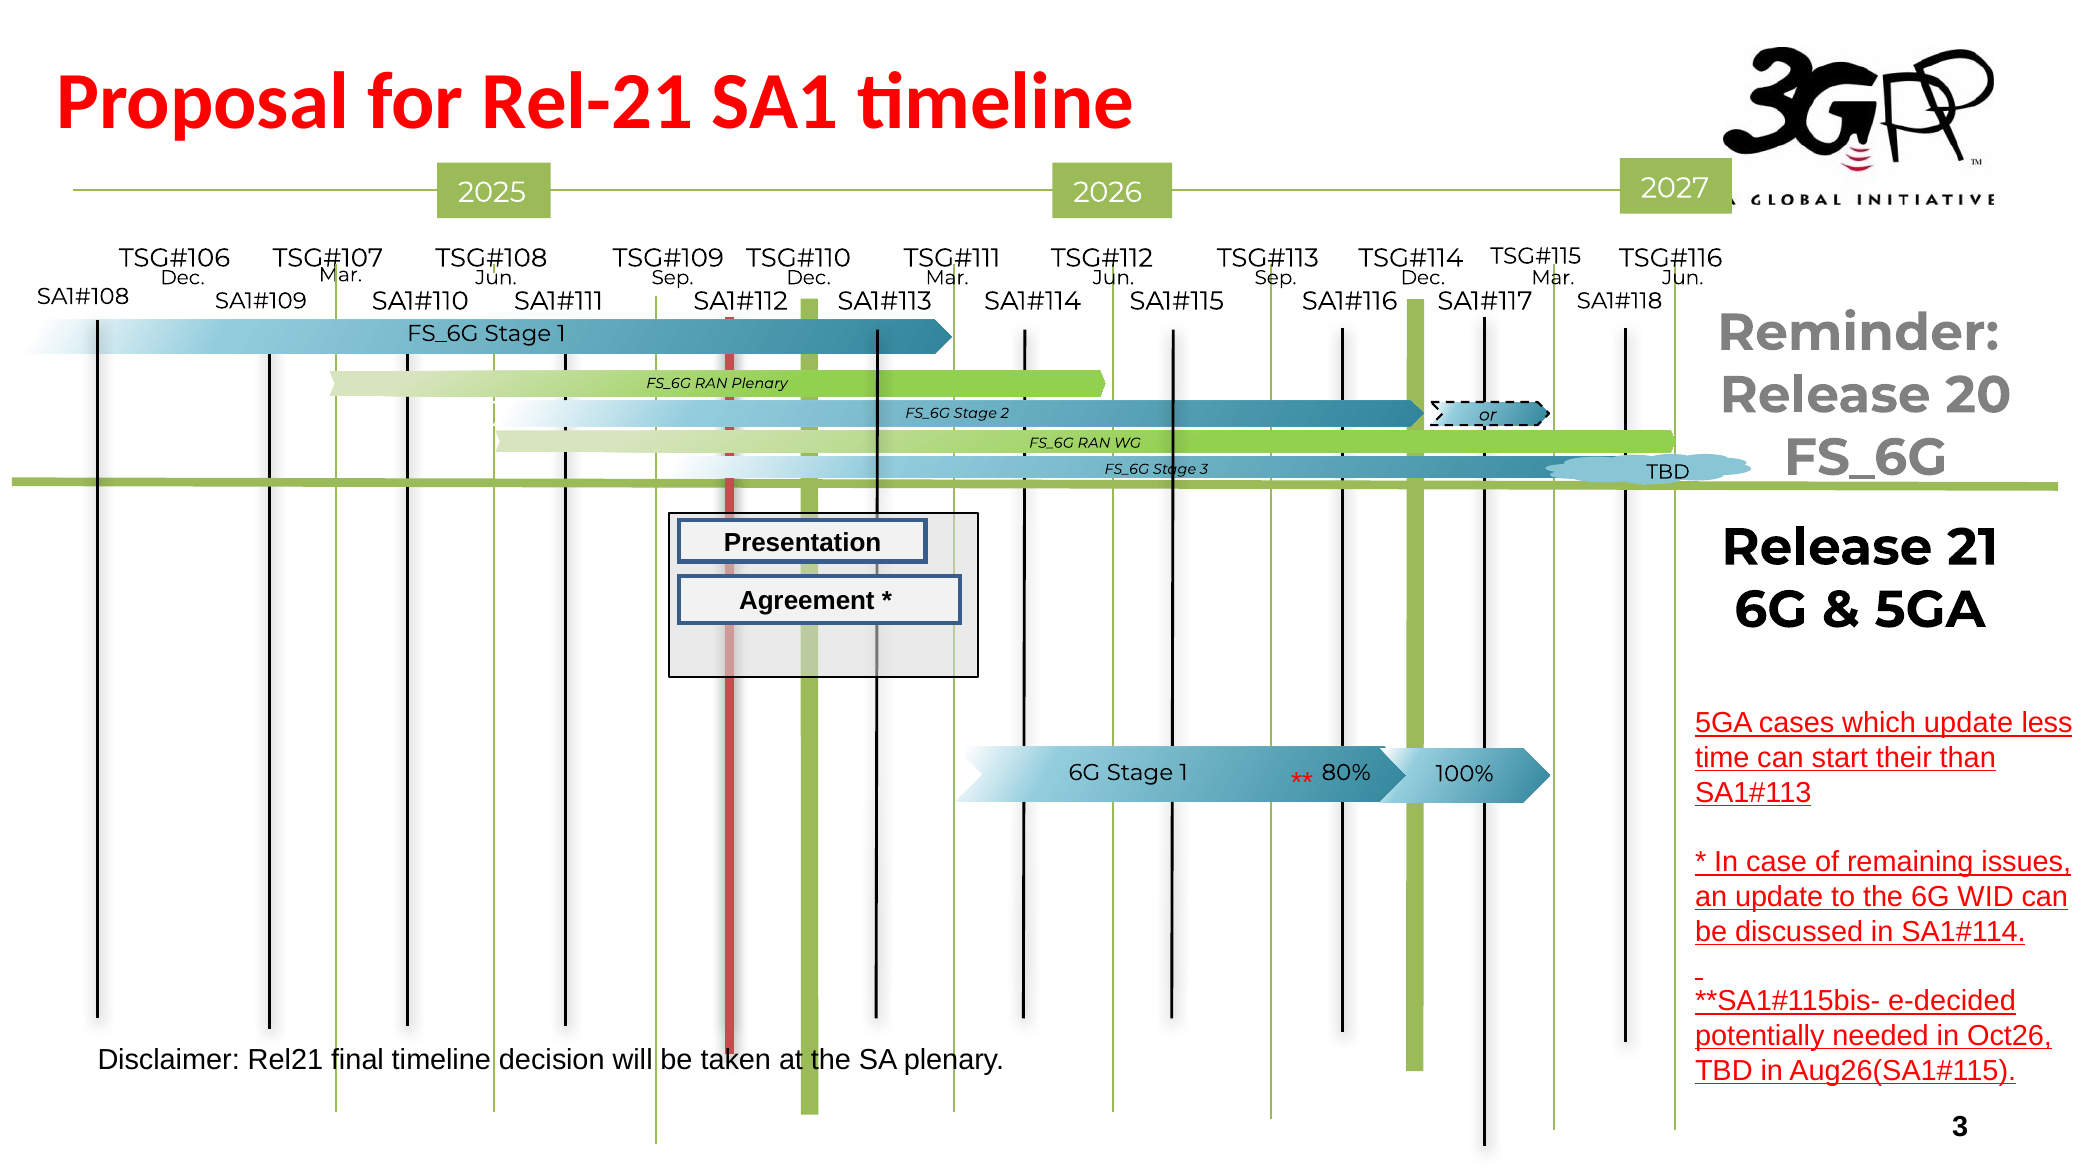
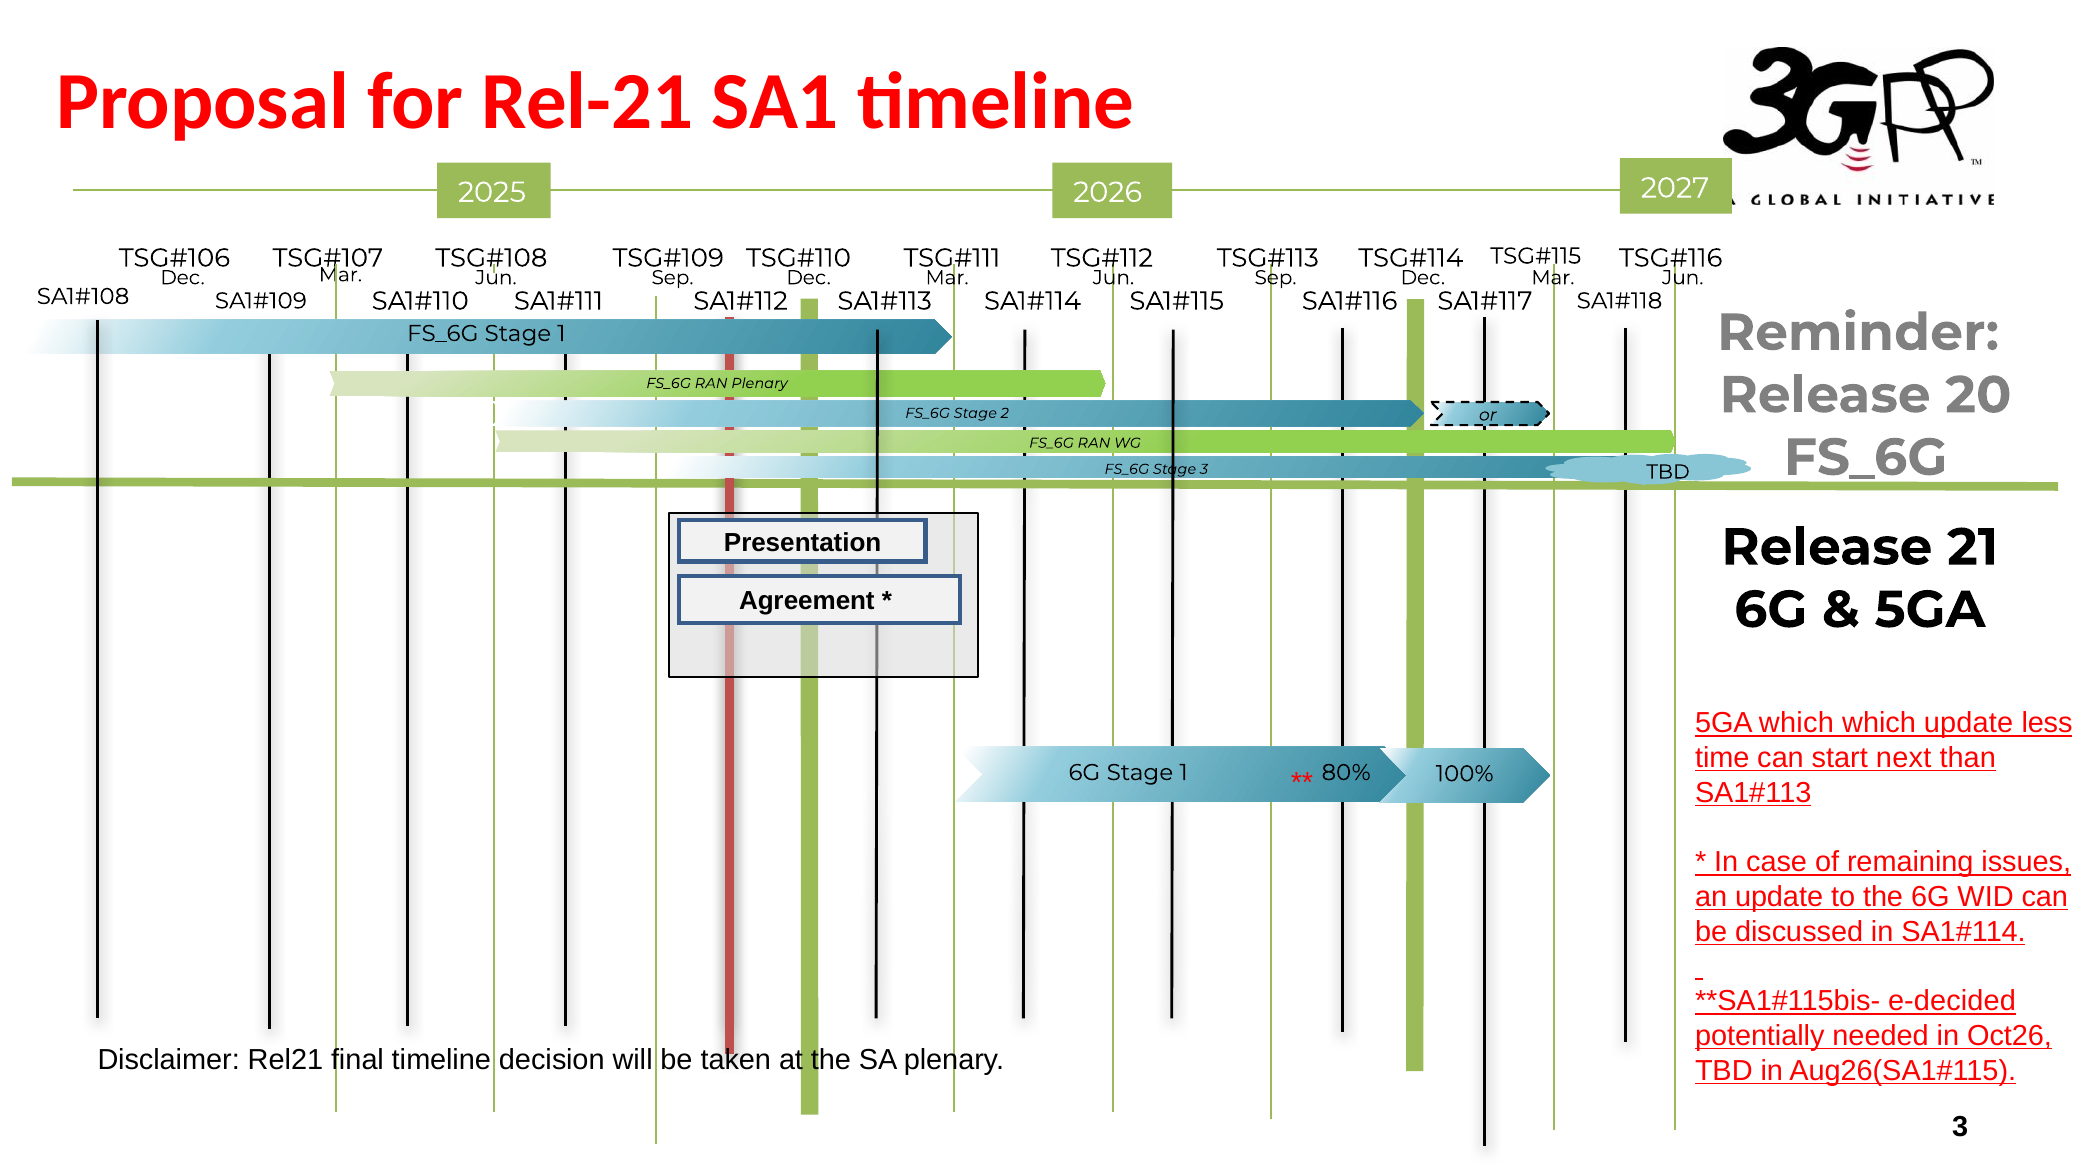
5GA cases: cases -> which (1796, 723)
their: their -> next (1904, 758)
